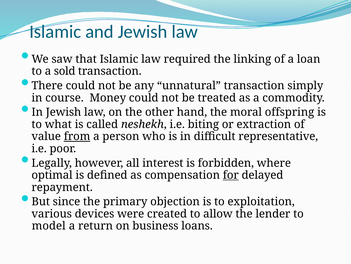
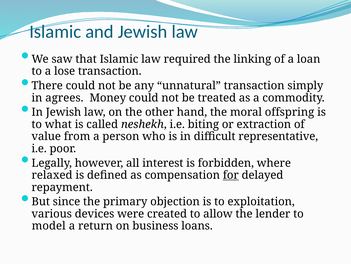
sold: sold -> lose (65, 71)
course: course -> agrees (64, 98)
from underline: present -> none (77, 136)
optimal: optimal -> relaxed (52, 175)
